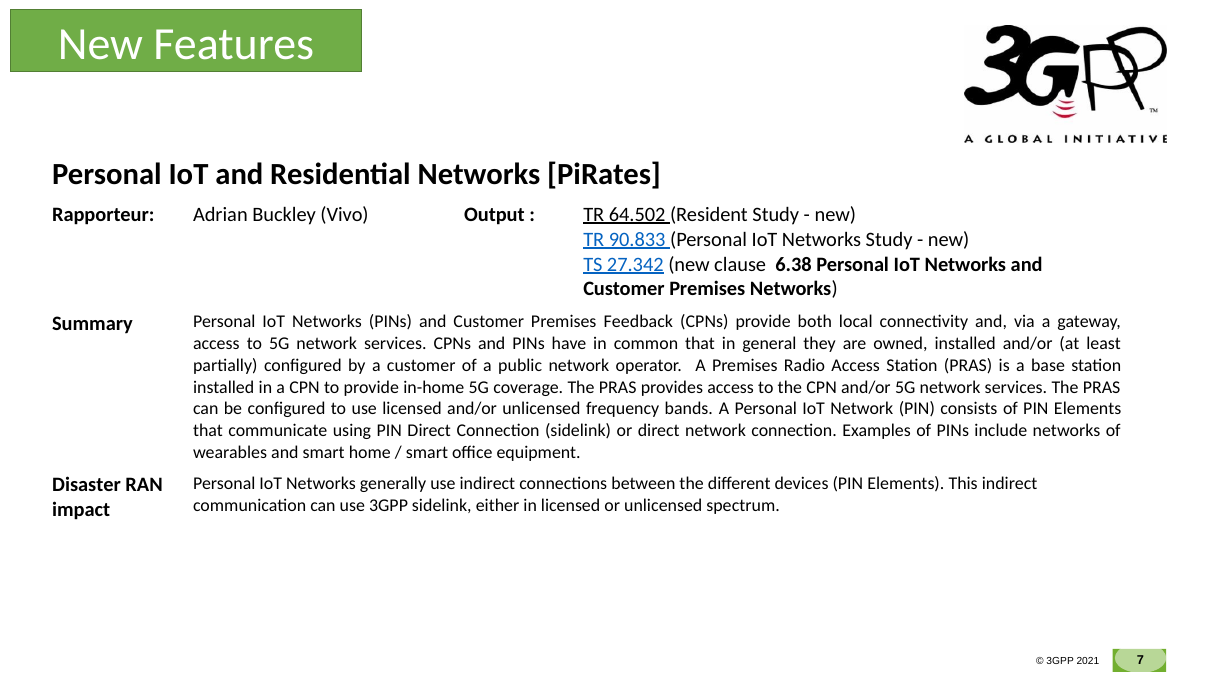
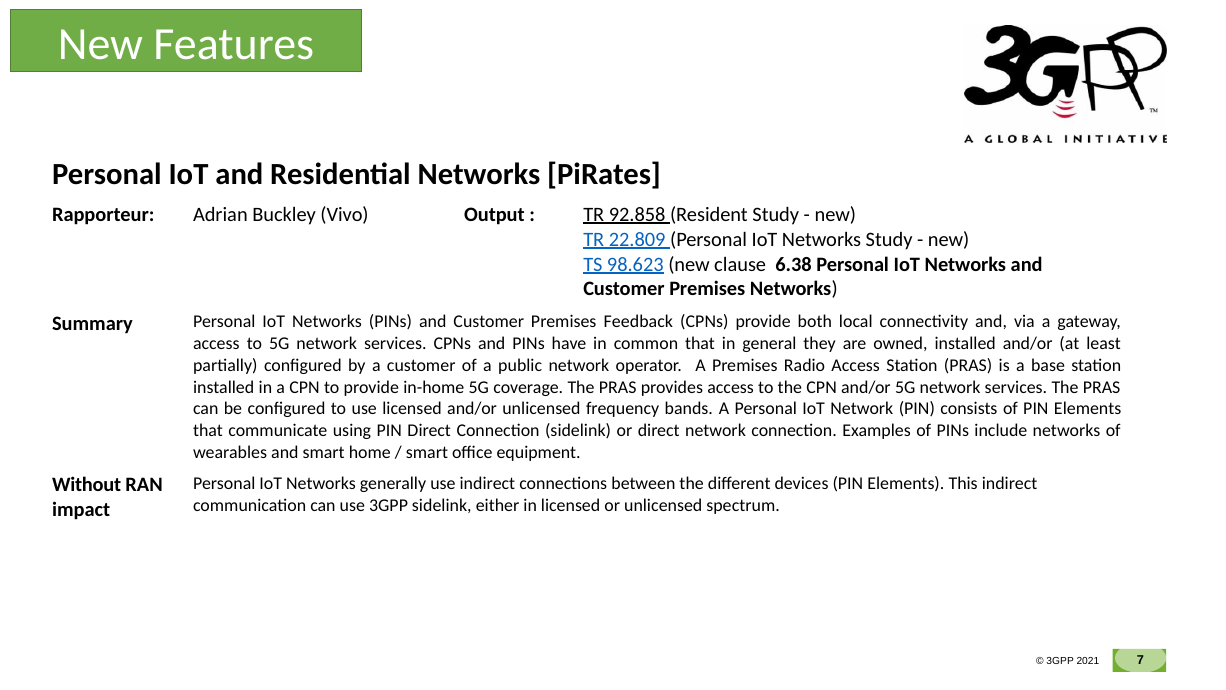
64.502: 64.502 -> 92.858 (637, 214)
90.833: 90.833 -> 22.809 (637, 239)
27.342: 27.342 -> 98.623 (635, 264)
Disaster: Disaster -> Without (87, 485)
